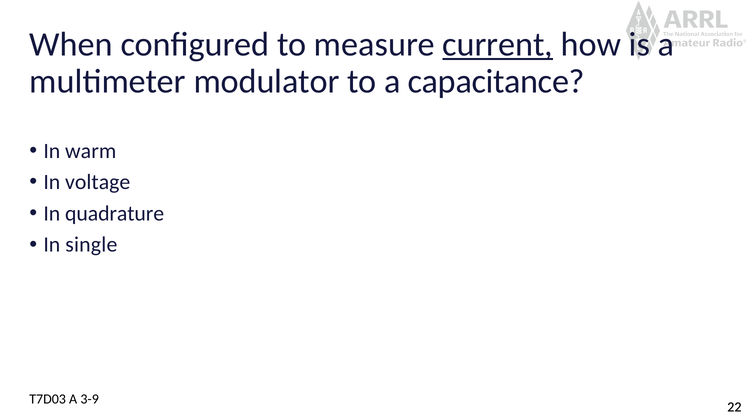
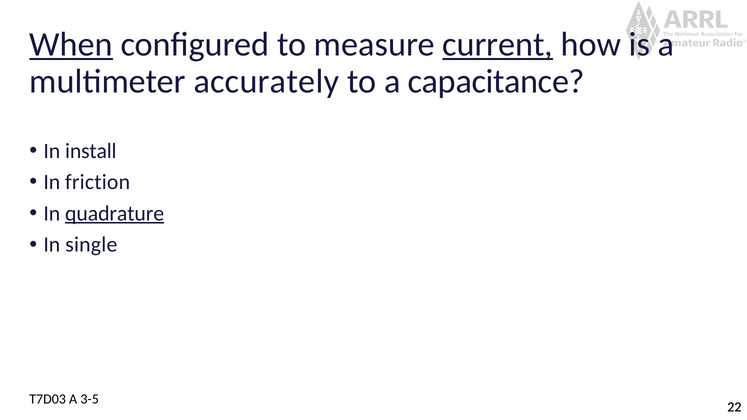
When underline: none -> present (71, 44)
modulator: modulator -> accurately (266, 81)
warm: warm -> install (91, 151)
voltage: voltage -> friction (98, 182)
quadrature underline: none -> present (115, 214)
3-9: 3-9 -> 3-5 (90, 399)
